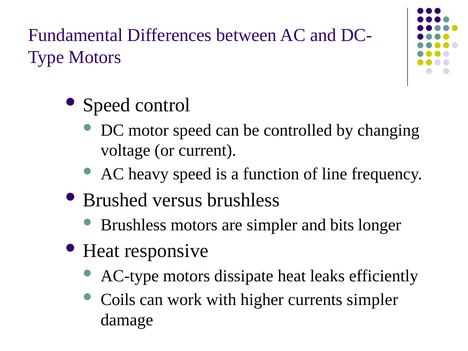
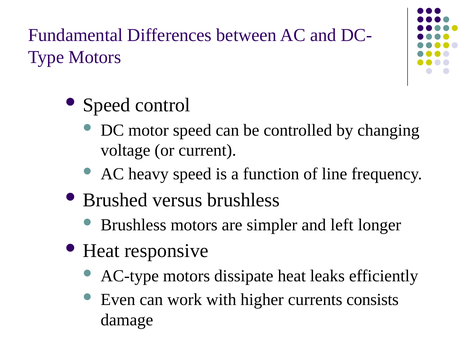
bits: bits -> left (342, 225)
Coils: Coils -> Even (118, 300)
currents simpler: simpler -> consists (373, 300)
